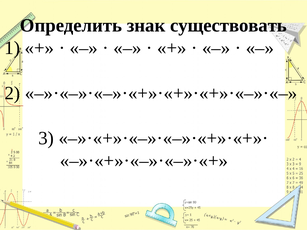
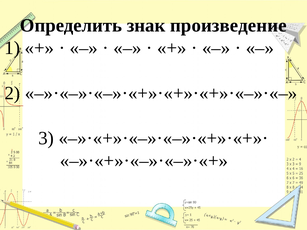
существовать: существовать -> произведение (228, 26)
